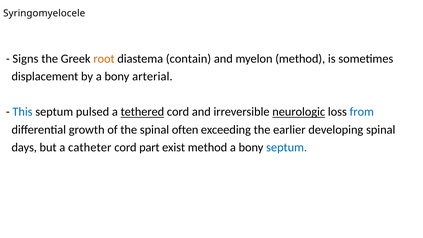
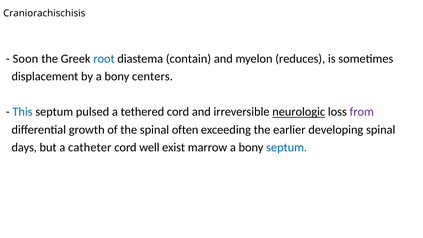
Syringomyelocele: Syringomyelocele -> Craniorachischisis (44, 13)
Signs: Signs -> Soon (25, 59)
root colour: orange -> blue (104, 59)
myelon method: method -> reduces (300, 59)
arterial: arterial -> centers (152, 76)
tethered underline: present -> none (142, 112)
from colour: blue -> purple (362, 112)
part: part -> well (149, 147)
exist method: method -> marrow (208, 147)
